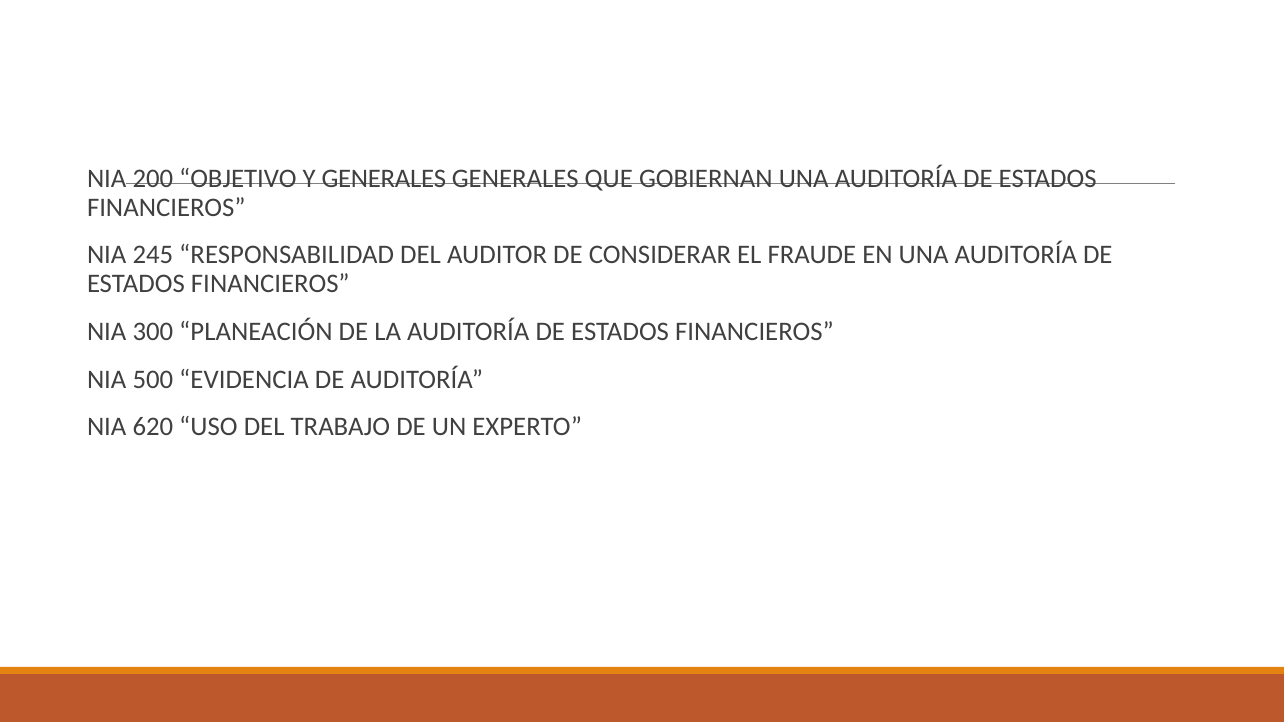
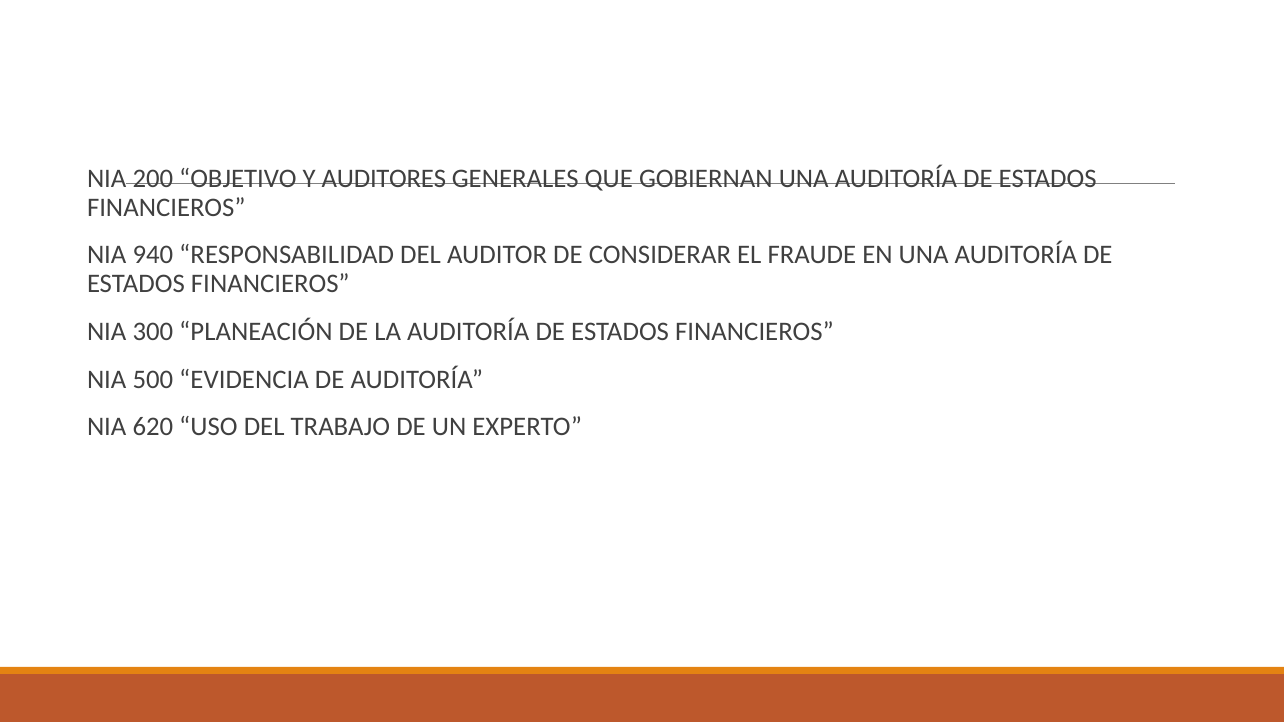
Y GENERALES: GENERALES -> AUDITORES (384, 179)
245: 245 -> 940 (153, 255)
